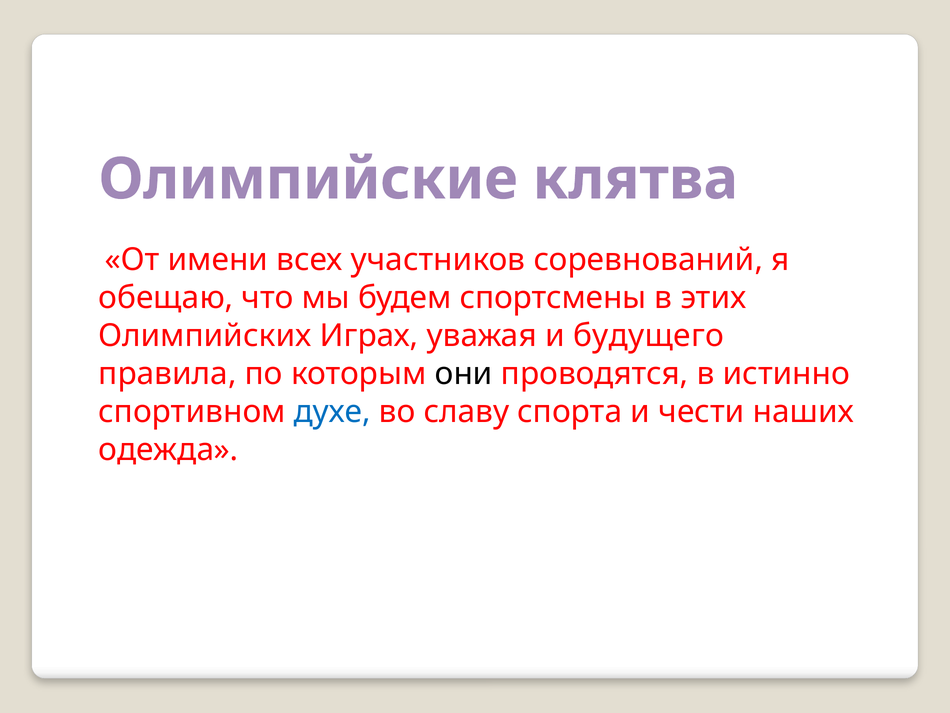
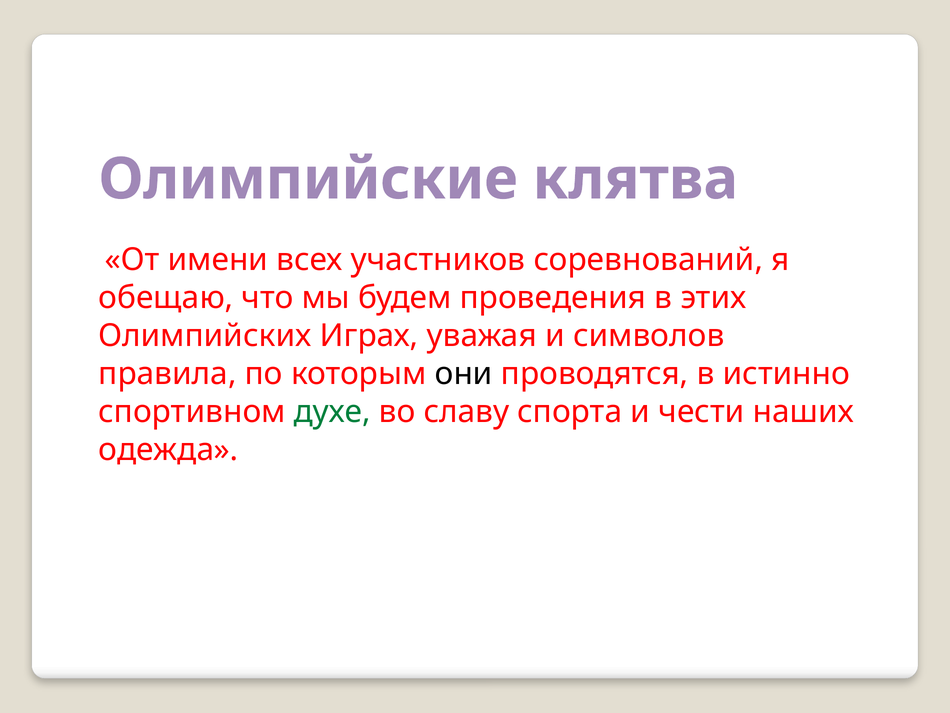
спортсмены: спортсмены -> проведения (553, 298)
будущего: будущего -> символов (649, 336)
духе colour: blue -> green (332, 412)
